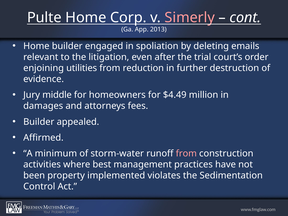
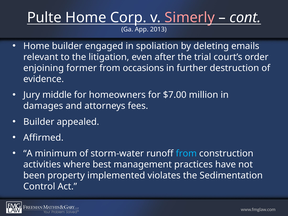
utilities: utilities -> former (82, 68)
reduction: reduction -> occasions (143, 68)
$4.49: $4.49 -> $7.00 (175, 95)
from colour: pink -> light blue (186, 153)
